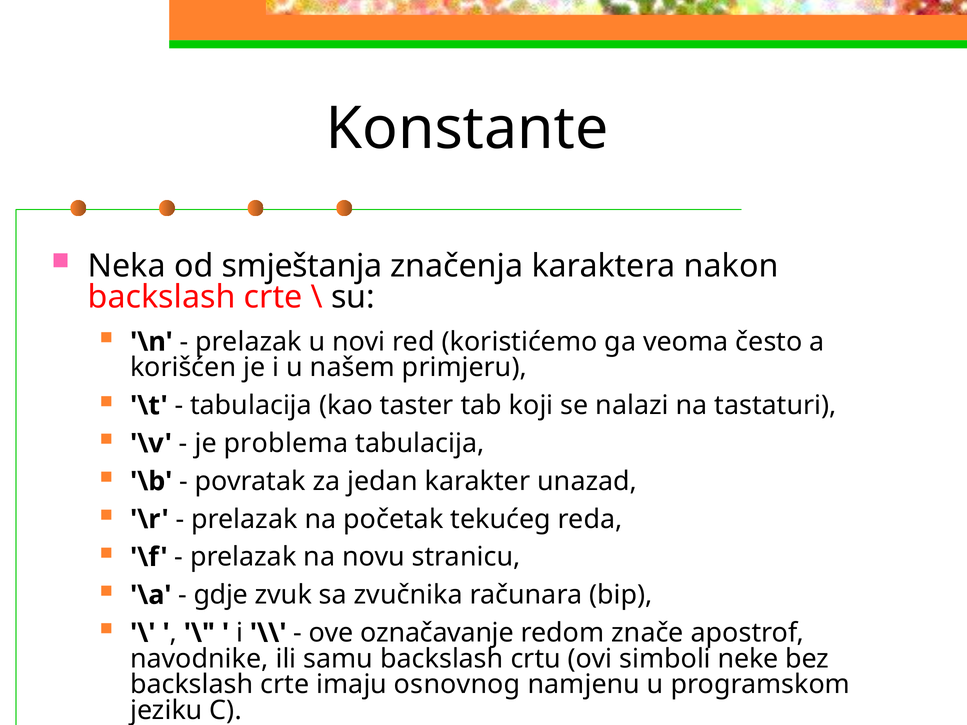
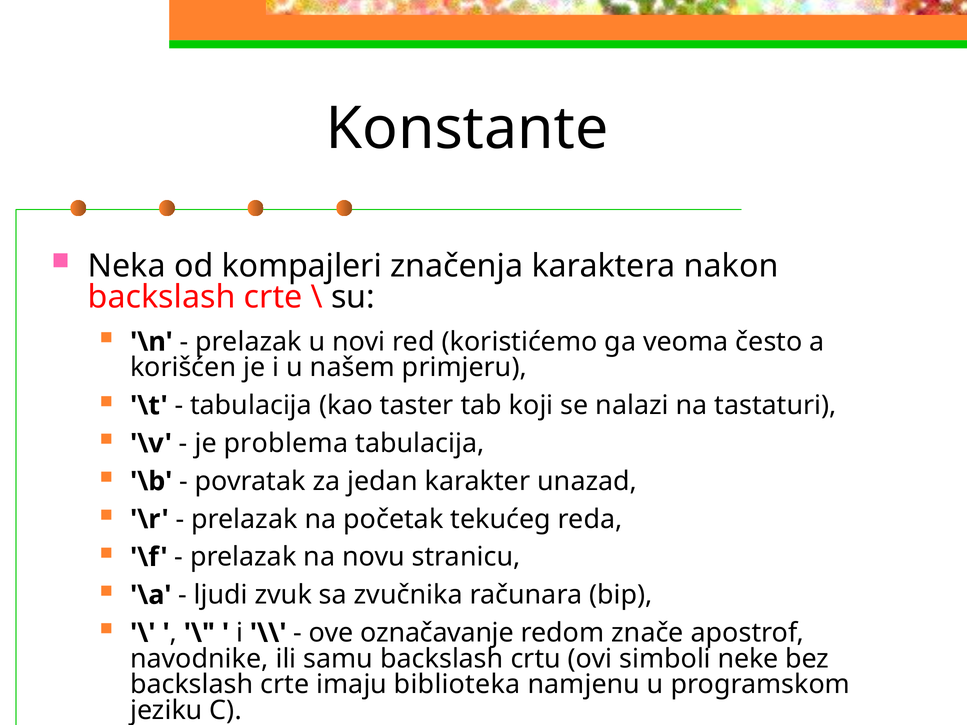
smještanja: smještanja -> kompajleri (302, 266)
gdje: gdje -> ljudi (221, 595)
osnovnog: osnovnog -> biblioteka (457, 685)
